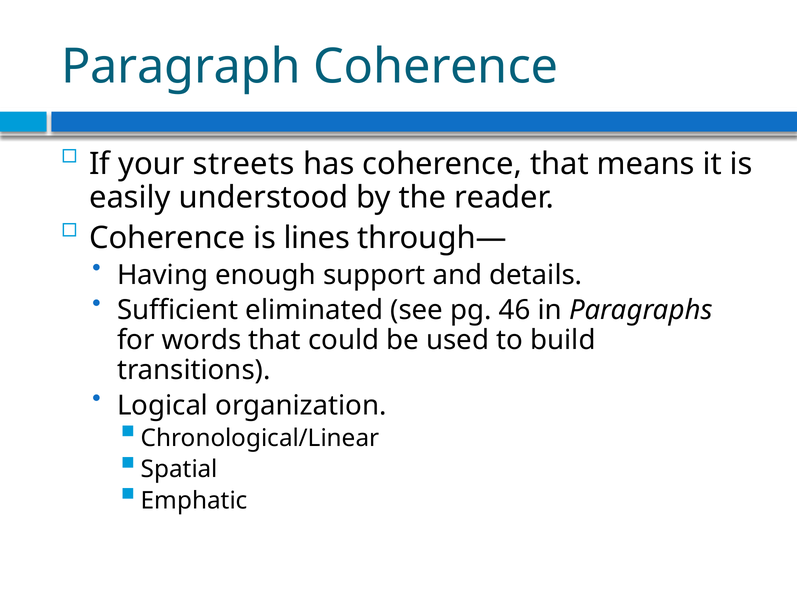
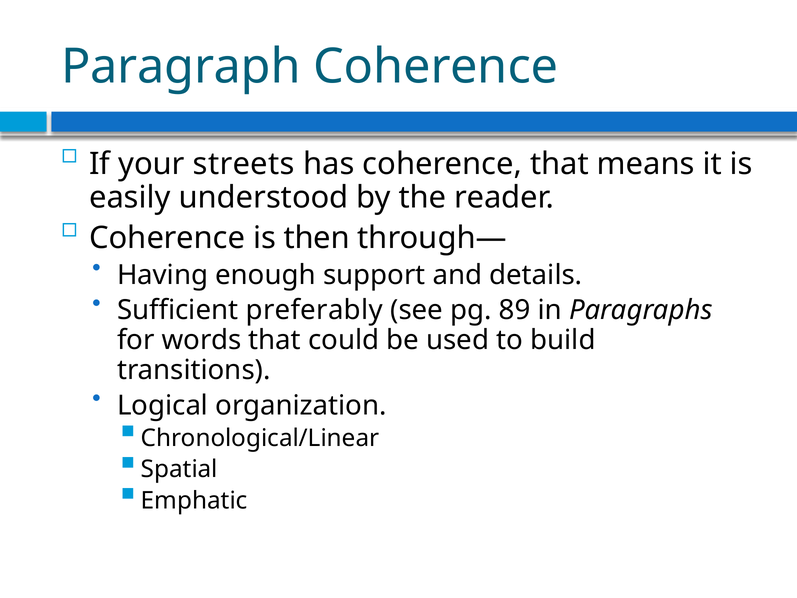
lines: lines -> then (317, 238)
eliminated: eliminated -> preferably (314, 310)
46: 46 -> 89 (515, 310)
